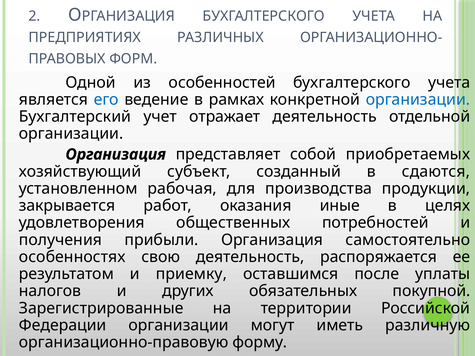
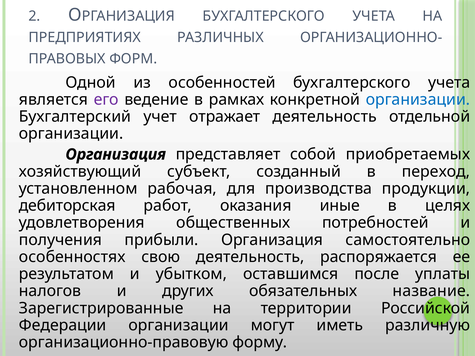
его colour: blue -> purple (106, 100)
сдаются: сдаются -> переход (436, 172)
закрывается: закрывается -> дебиторская (67, 206)
приемку: приемку -> убытком (191, 274)
покупной: покупной -> название (431, 291)
